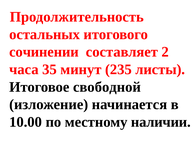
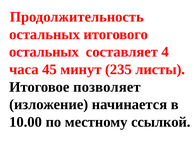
сочинении: сочинении -> остальных (44, 52)
2: 2 -> 4 (165, 52)
35: 35 -> 45 (49, 69)
свободной: свободной -> позволяет (107, 87)
наличии: наличии -> ссылкой (161, 122)
